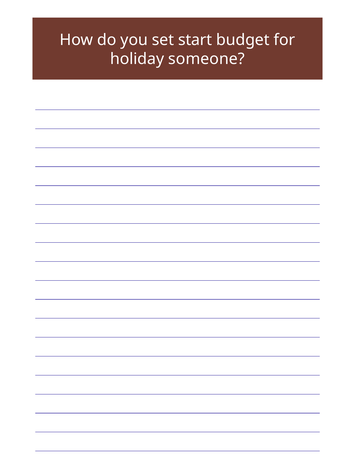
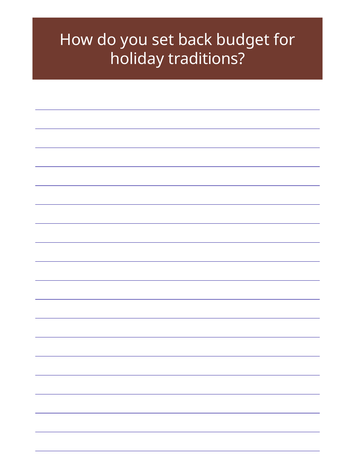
start: start -> back (195, 40)
someone: someone -> traditions (207, 59)
